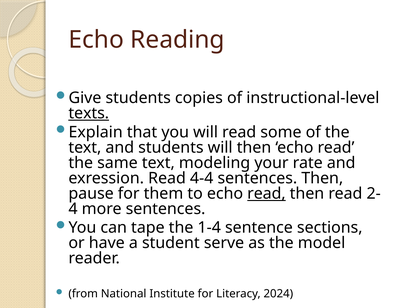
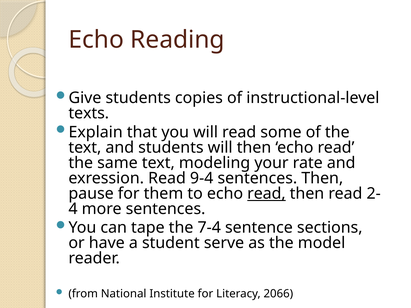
texts underline: present -> none (89, 113)
4-4: 4-4 -> 9-4 (202, 178)
1-4: 1-4 -> 7-4 (209, 228)
2024: 2024 -> 2066 (278, 294)
